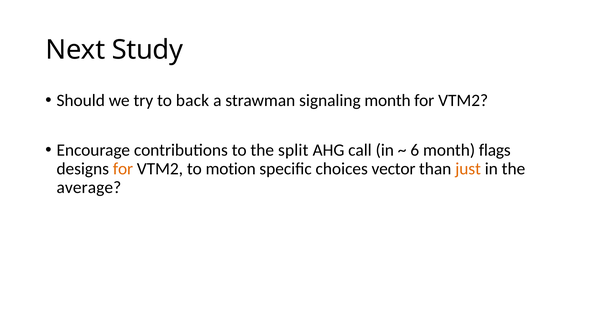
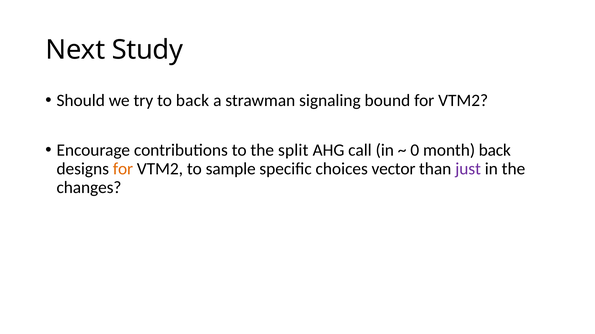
signaling month: month -> bound (387, 101)
6: 6 -> 0 (415, 150)
month flags: flags -> back (495, 150)
motion: motion -> sample (231, 169)
just colour: orange -> purple (468, 169)
average: average -> changes (89, 188)
